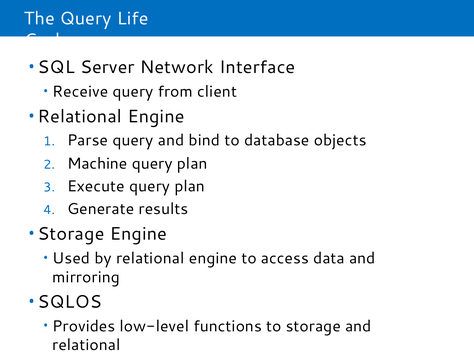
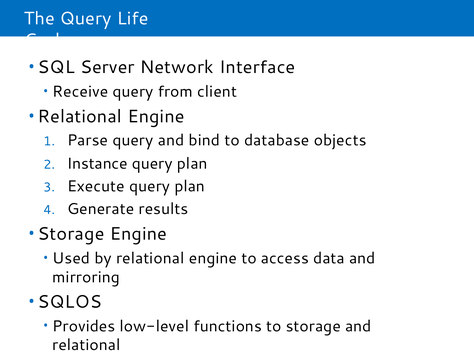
Machine: Machine -> Instance (97, 164)
